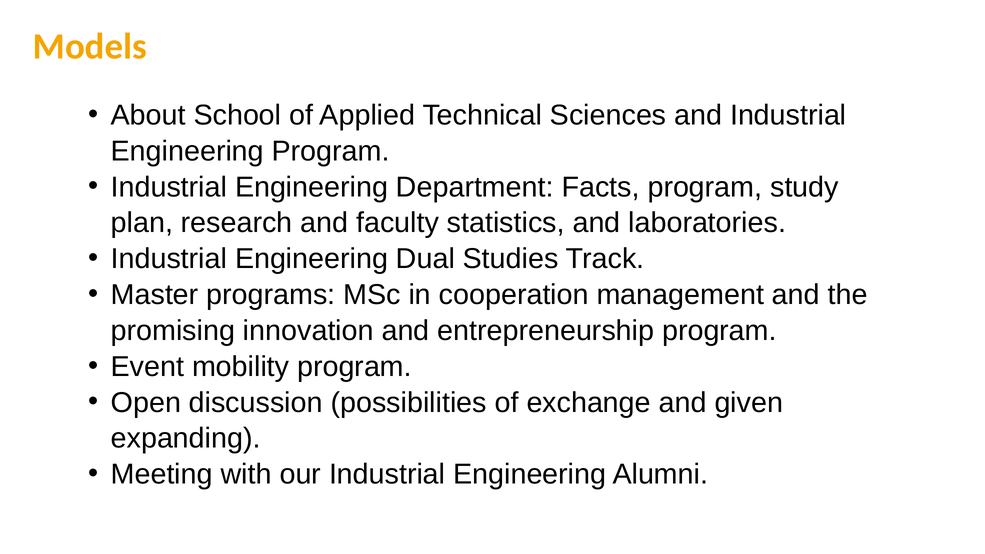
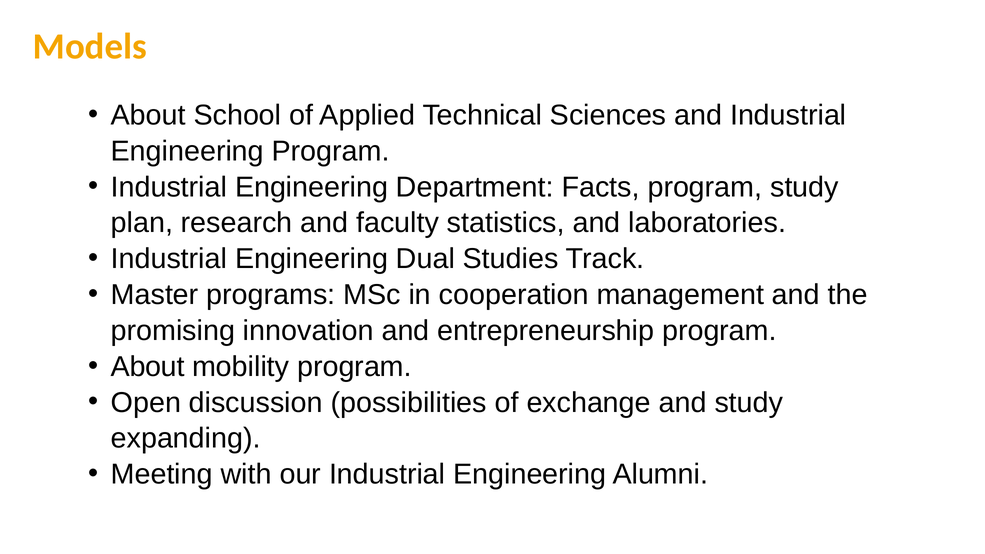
Event: Event -> About (148, 367)
and given: given -> study (749, 403)
